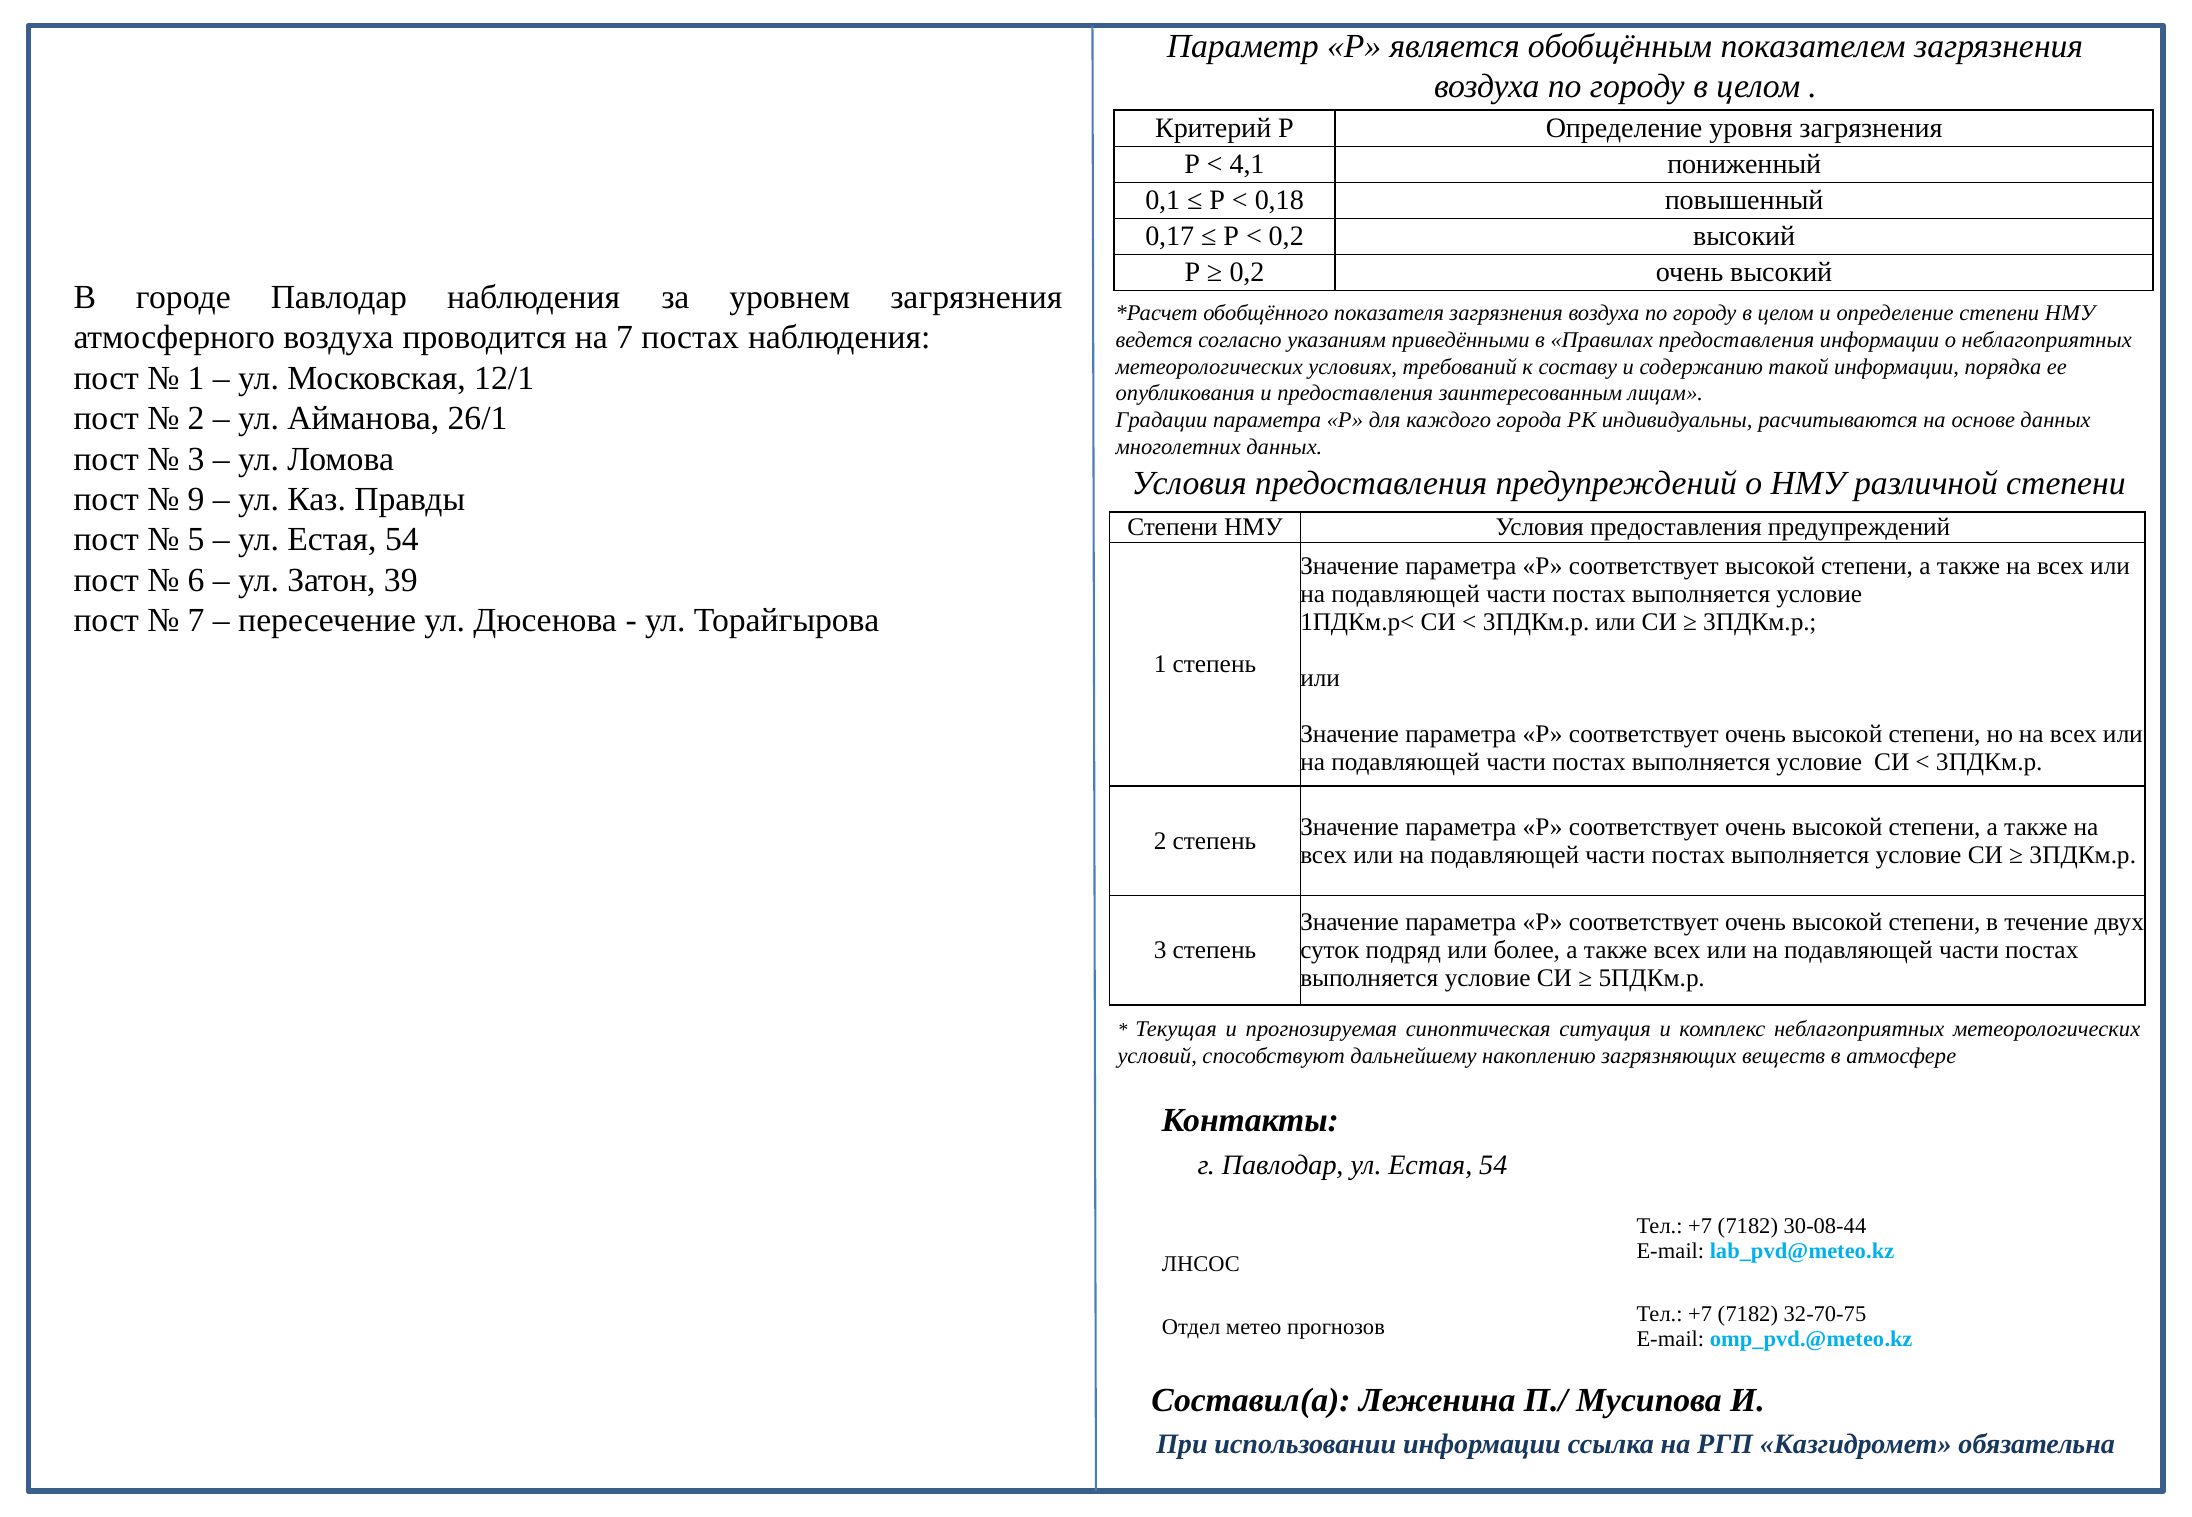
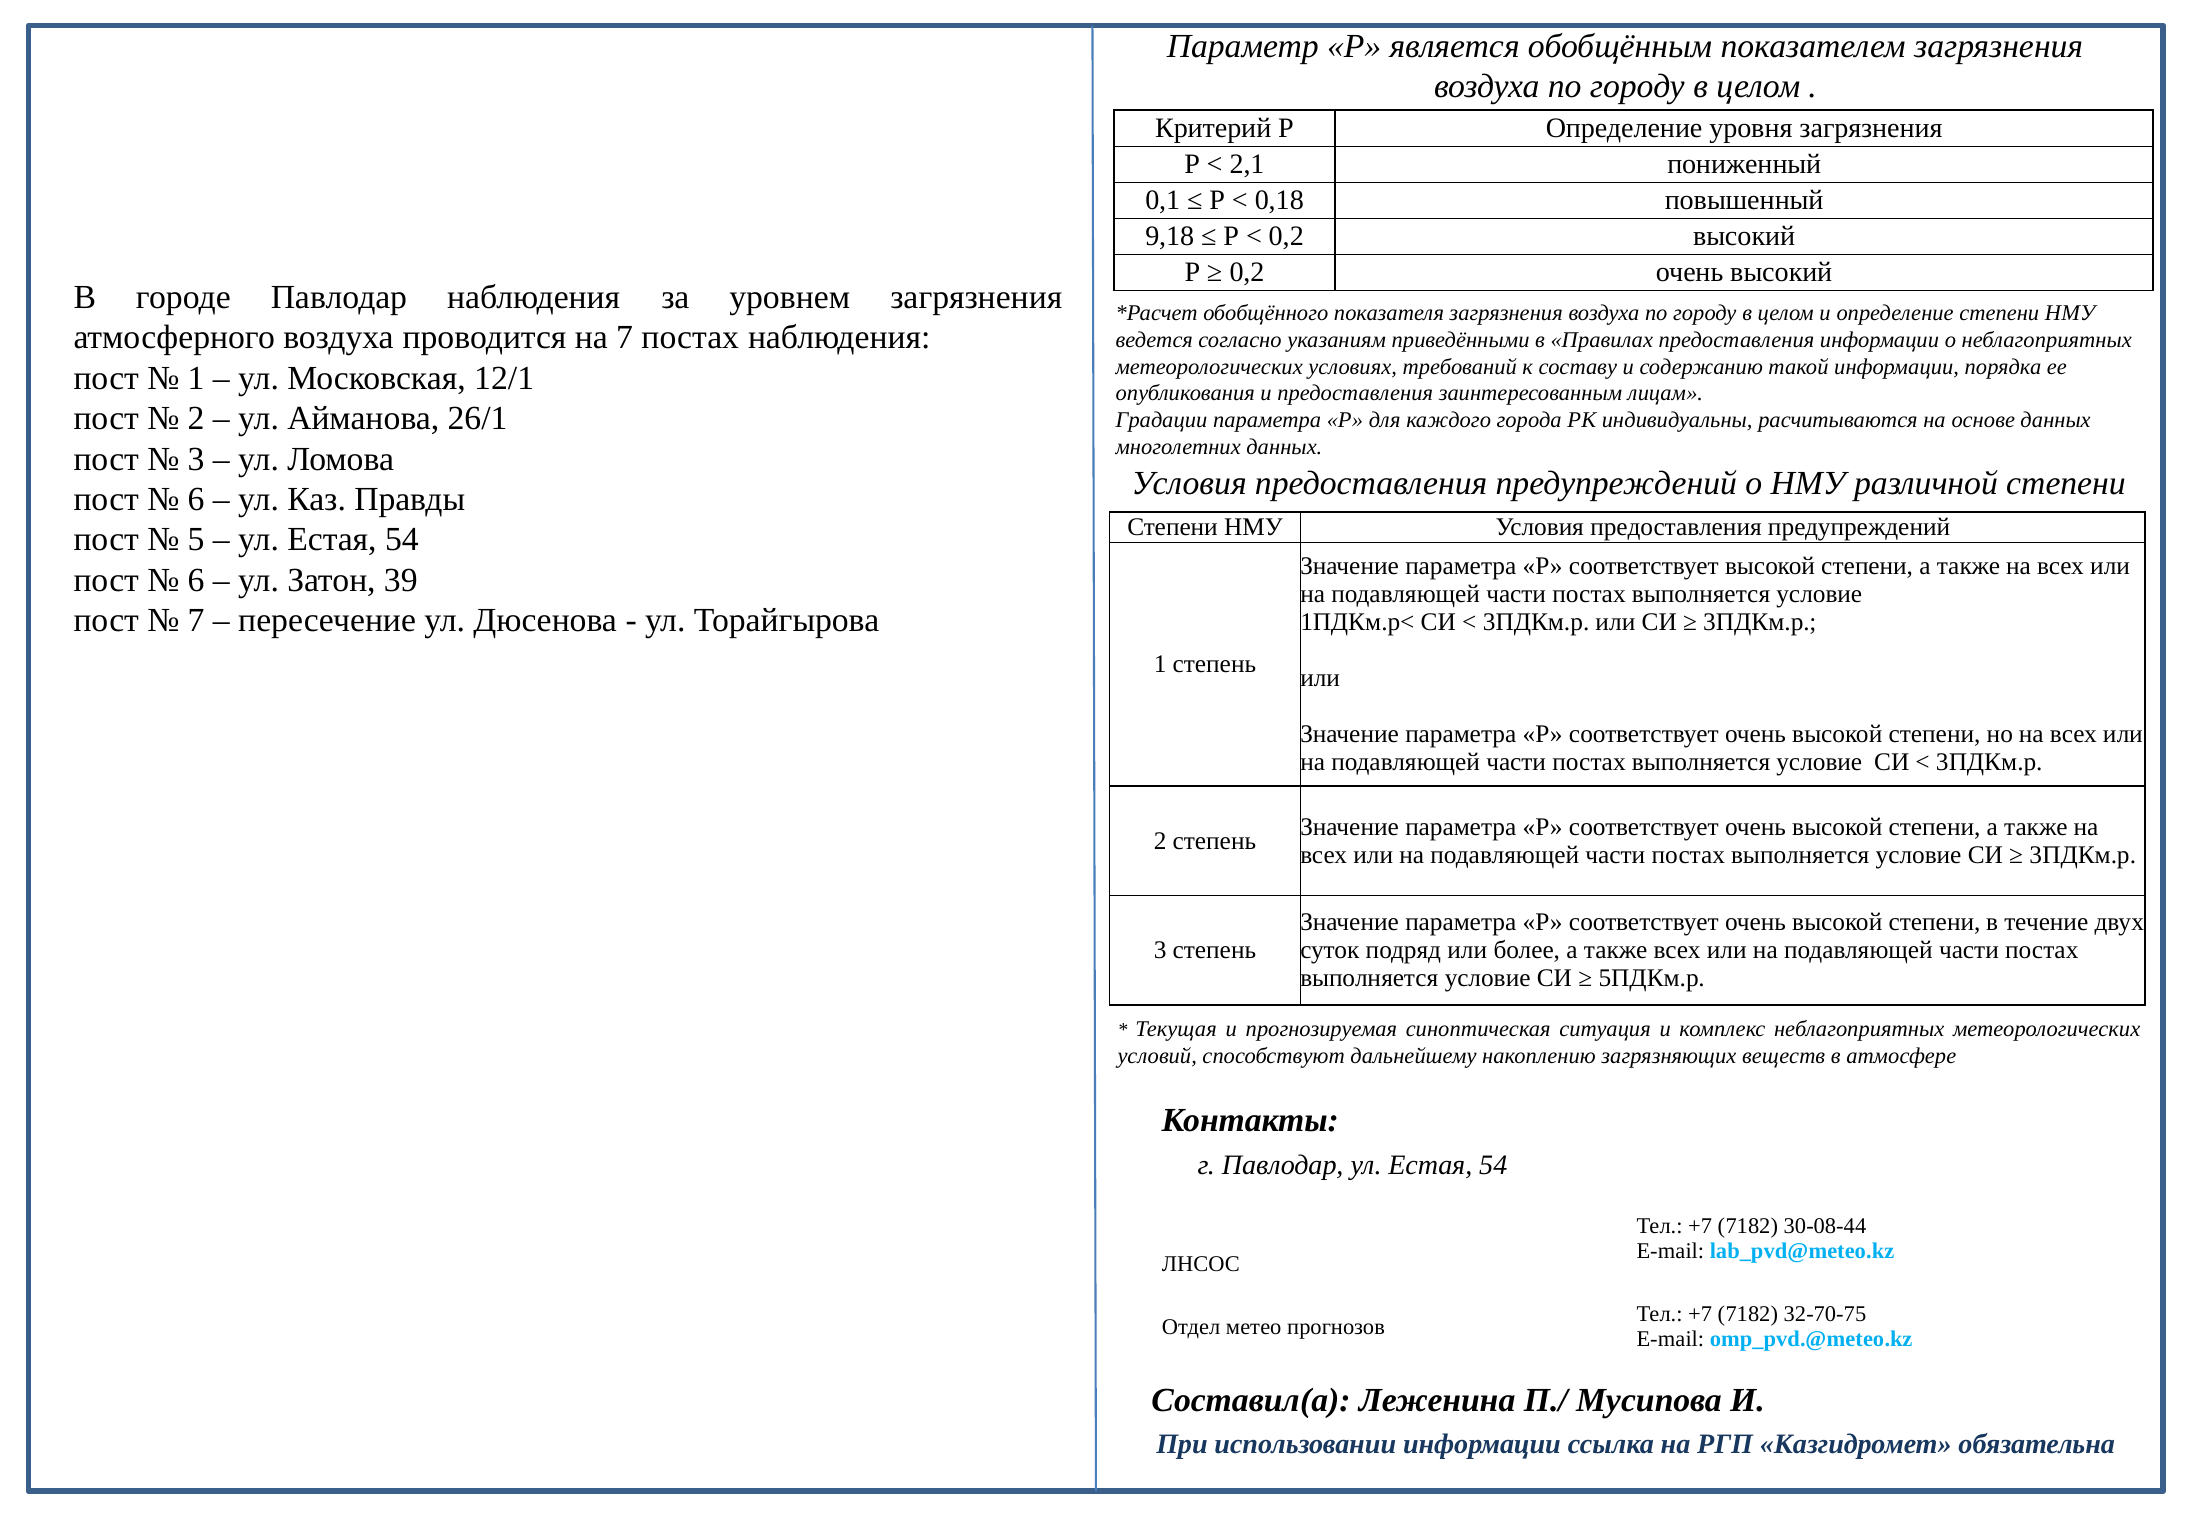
4,1: 4,1 -> 2,1 (1247, 164)
0,17: 0,17 -> 9,18 (1170, 236)
9: 9 -> 6 (196, 500)
